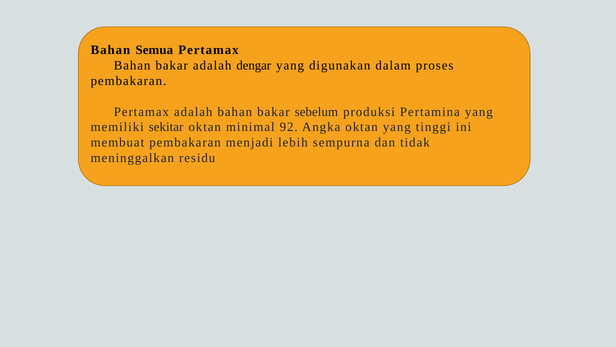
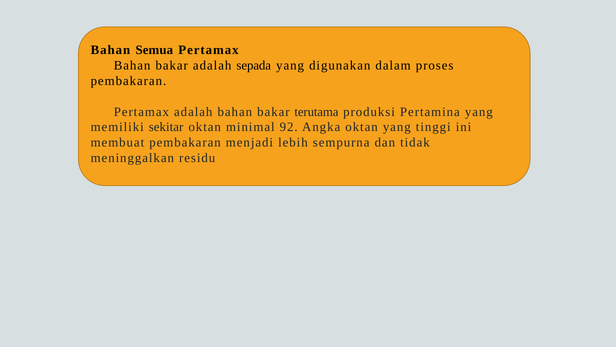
dengar: dengar -> sepada (254, 65)
sebelum: sebelum -> terutama (316, 112)
